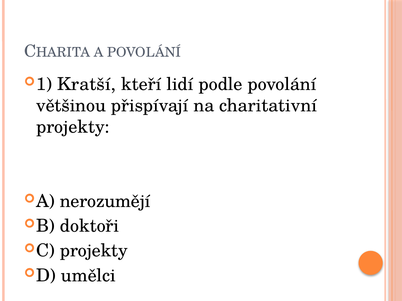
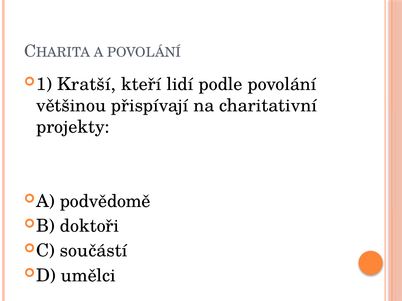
nerozumějí: nerozumějí -> podvědomě (105, 202)
projekty: projekty -> součástí (94, 251)
